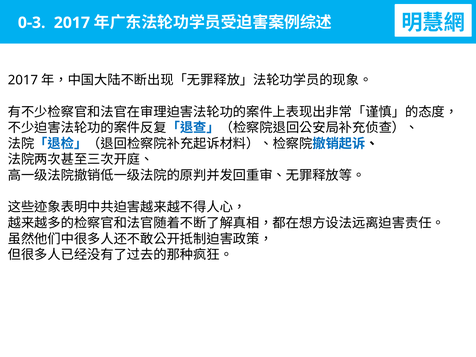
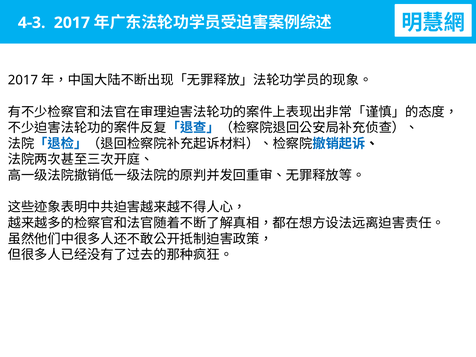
0-3: 0-3 -> 4-3 (32, 23)
